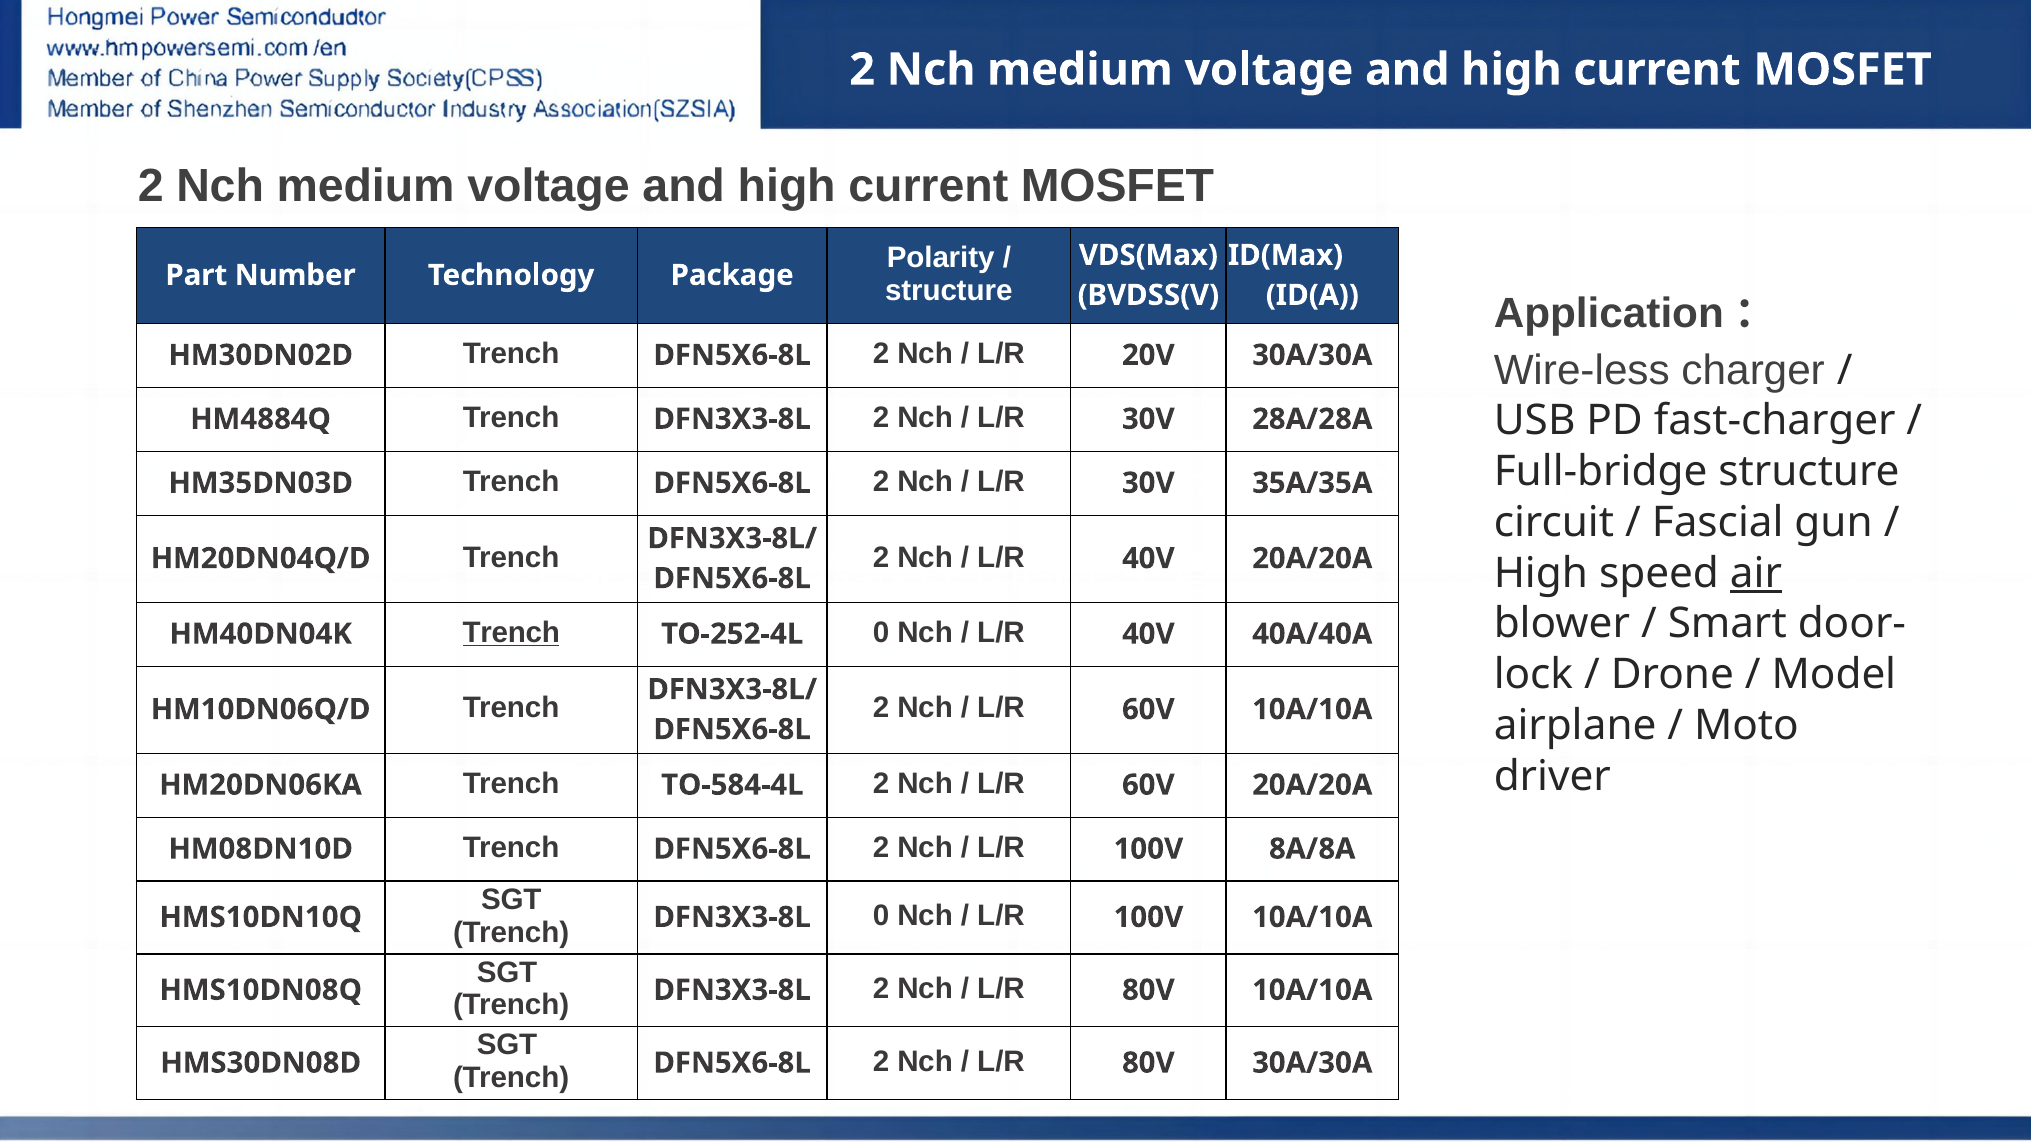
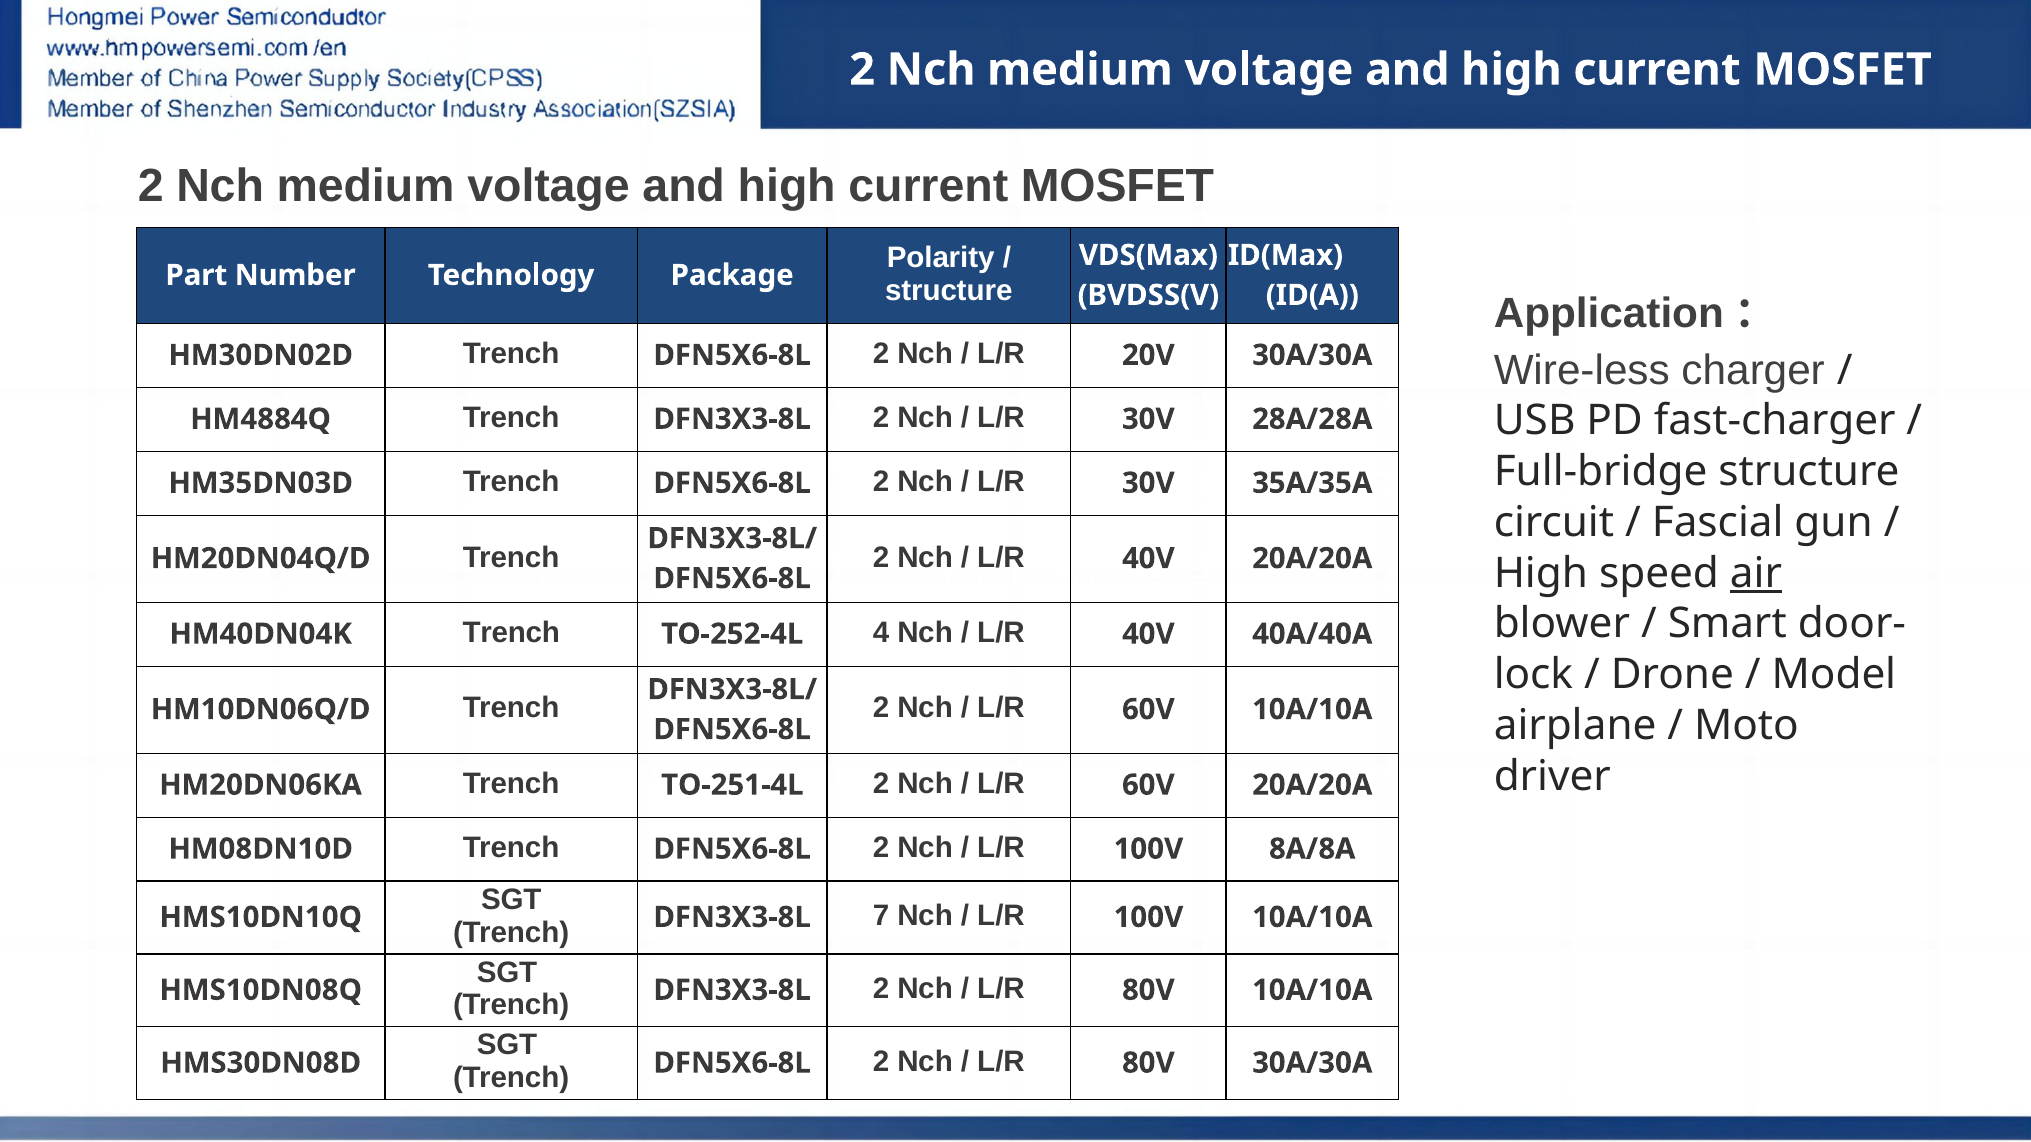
Trench underline: present -> none (511, 633)
TO-252-4L 0: 0 -> 4 (881, 633)
TO-584-4L: TO-584-4L -> TO-251-4L (732, 785)
DFN3X3-8L 0: 0 -> 7 (881, 916)
